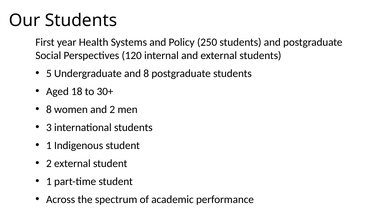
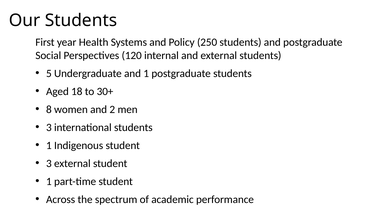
and 8: 8 -> 1 (146, 73)
2: 2 -> 3 (49, 164)
